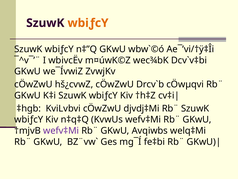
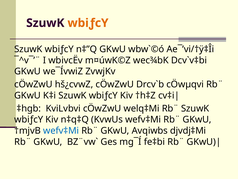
djvdj‡Mi: djvdj‡Mi -> welq‡Mi (142, 108)
wefv‡Mi colour: purple -> blue (61, 130)
welq‡Mi: welq‡Mi -> djvdj‡Mi (188, 130)
